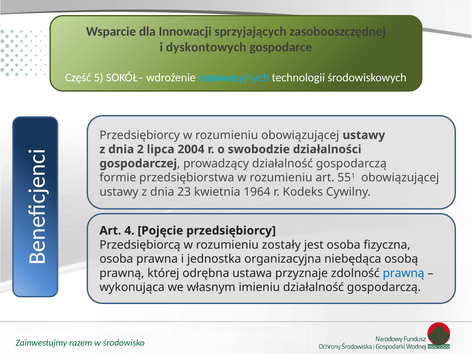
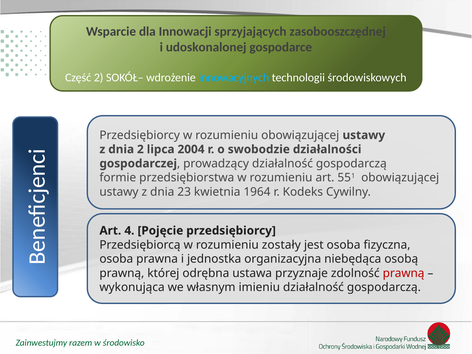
dyskontowych: dyskontowych -> udoskonalonej (206, 47)
Część 5: 5 -> 2 (99, 78)
prawną colour: blue -> red (404, 273)
